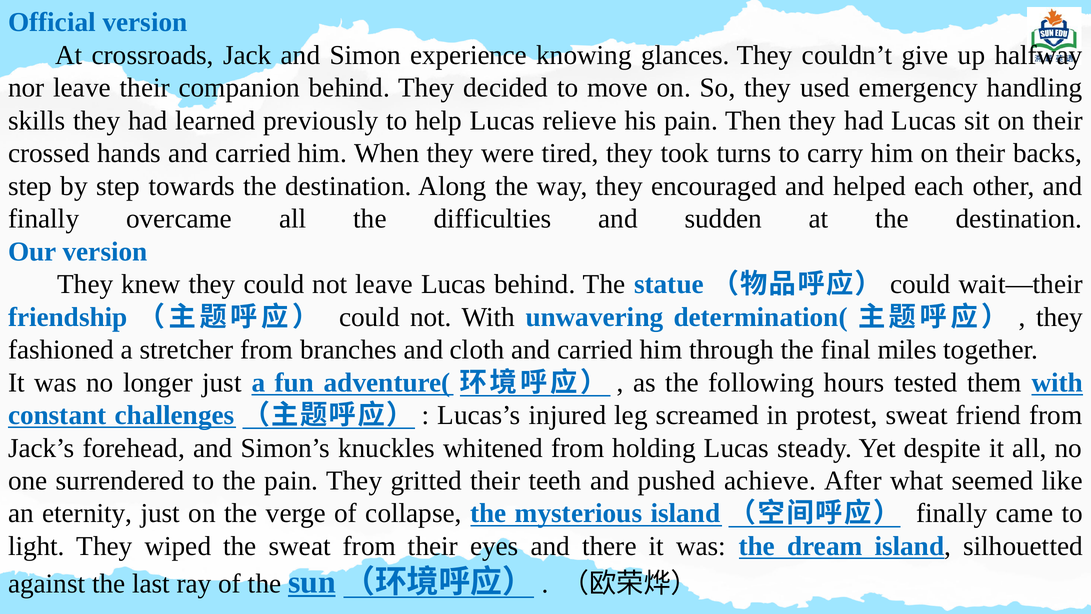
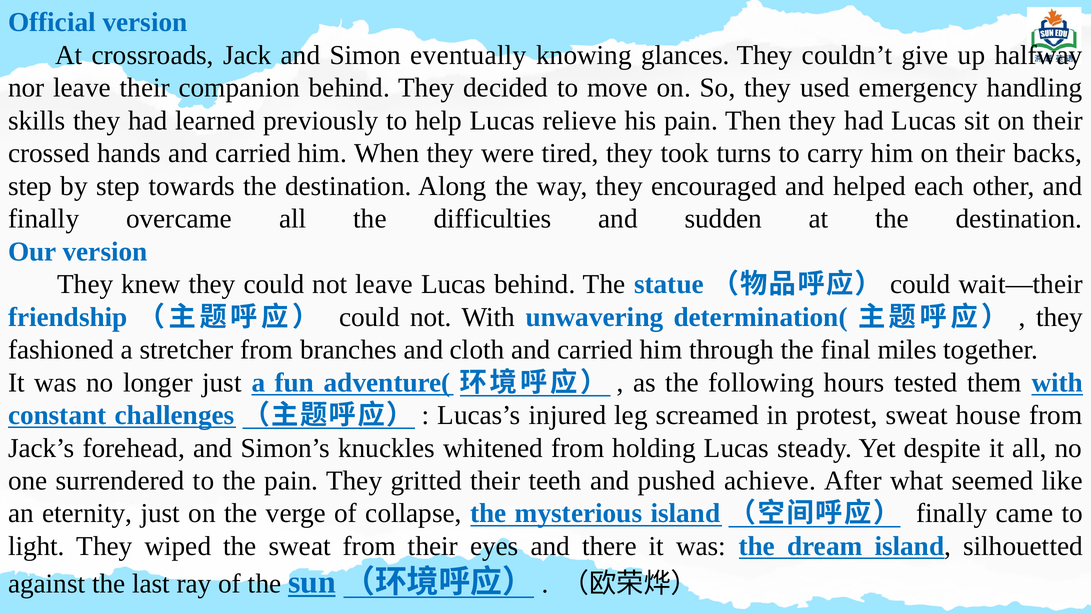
experience: experience -> eventually (468, 55)
friend: friend -> house (988, 415)
